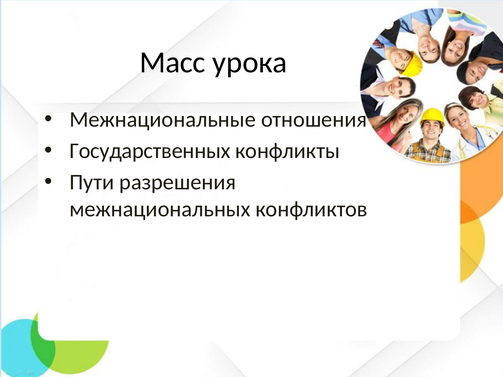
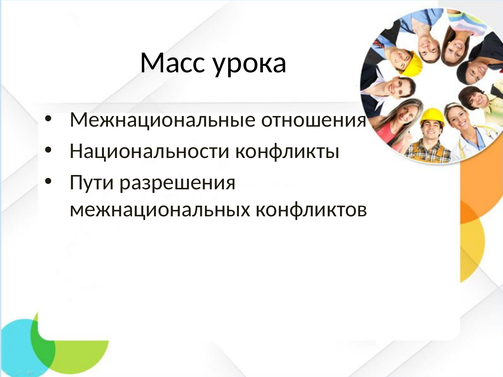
Государственных: Государственных -> Национальности (150, 151)
